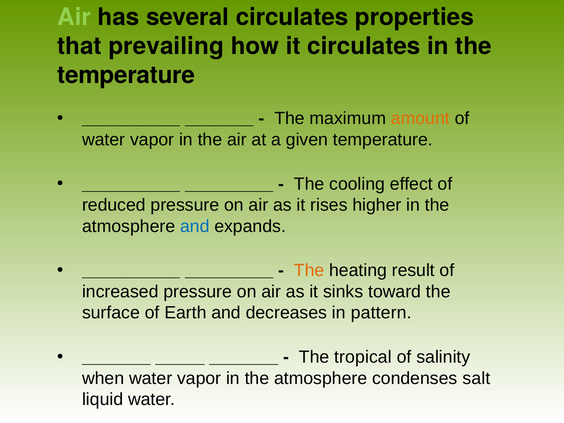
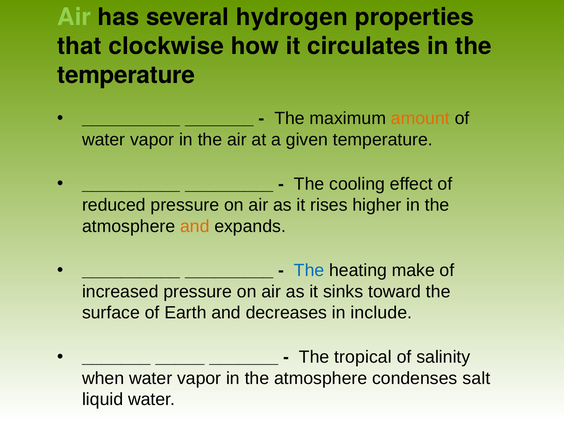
several circulates: circulates -> hydrogen (292, 17)
prevailing: prevailing -> clockwise (166, 46)
and colour: blue -> orange (195, 226)
The colour: orange -> blue (309, 271)
result: result -> make (413, 271)
pattern: pattern -> include (381, 313)
